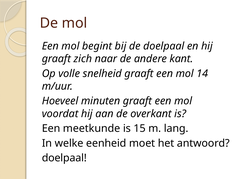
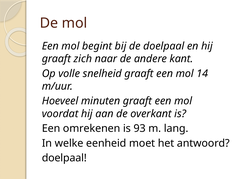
meetkunde: meetkunde -> omrekenen (92, 128)
15: 15 -> 93 (140, 128)
